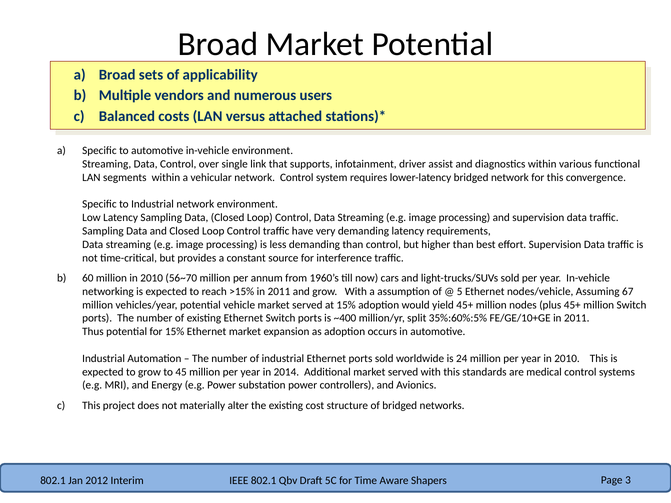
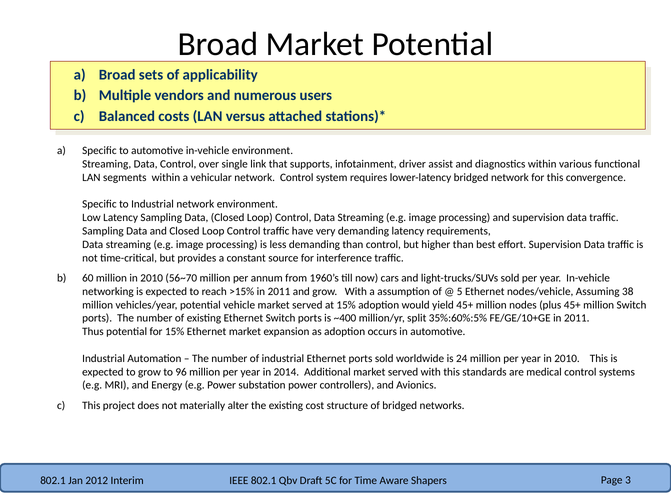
67: 67 -> 38 (628, 292)
45: 45 -> 96 (181, 372)
